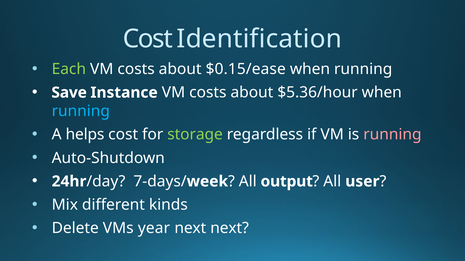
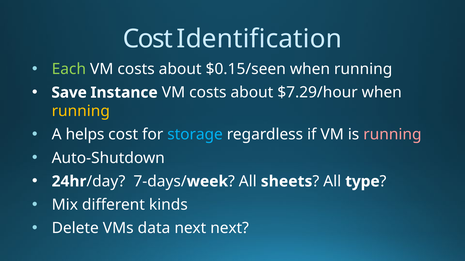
$0.15/ease: $0.15/ease -> $0.15/seen (246, 69)
$5.36/hour: $5.36/hour -> $7.29/hour (318, 93)
running colour: light blue -> yellow (81, 111)
storage colour: light green -> light blue (195, 135)
output: output -> sheets (287, 182)
user: user -> type (362, 182)
year: year -> data (154, 229)
